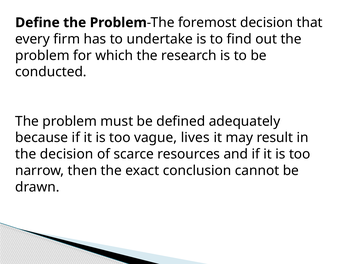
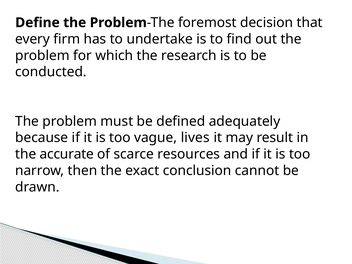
the decision: decision -> accurate (67, 154)
